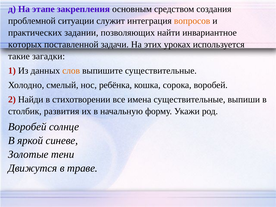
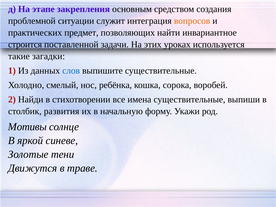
задании: задании -> предмет (81, 33)
которых: которых -> строится (25, 44)
слов colour: orange -> blue (71, 71)
Воробей: Воробей -> Мотивы (27, 127)
